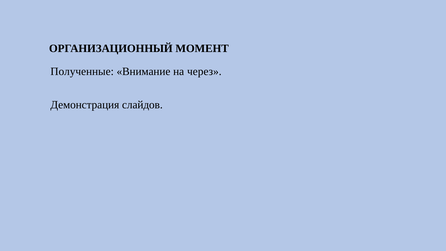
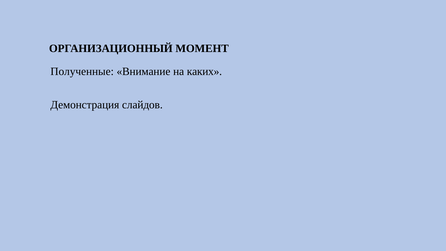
через: через -> каких (204, 72)
